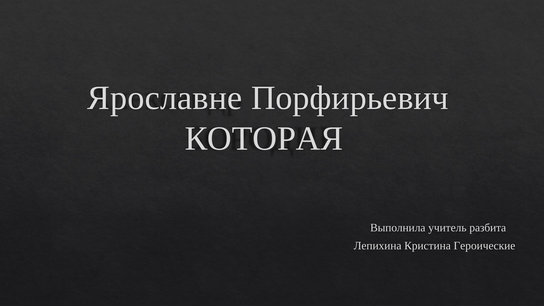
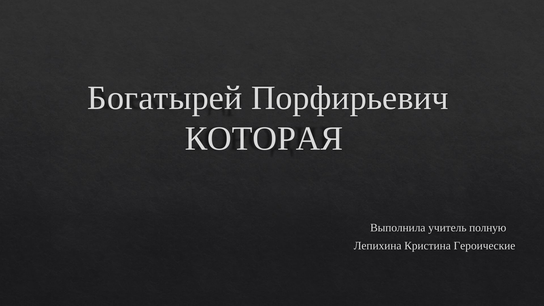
Ярославне: Ярославне -> Богатырей (165, 98)
разбита: разбита -> полную (488, 228)
